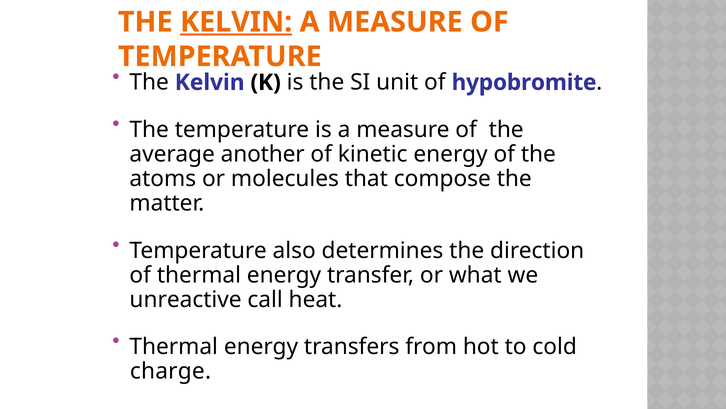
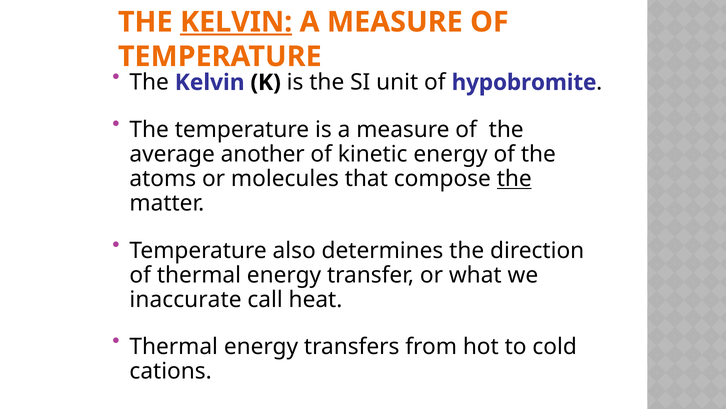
the underline: none -> present (514, 179)
unreactive: unreactive -> inaccurate (186, 299)
charge: charge -> cations (171, 371)
